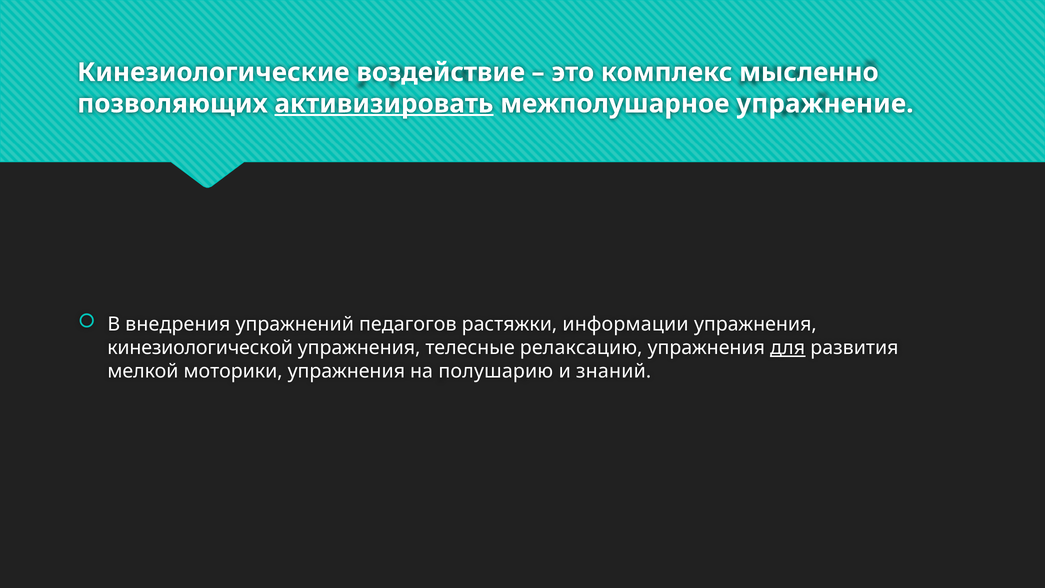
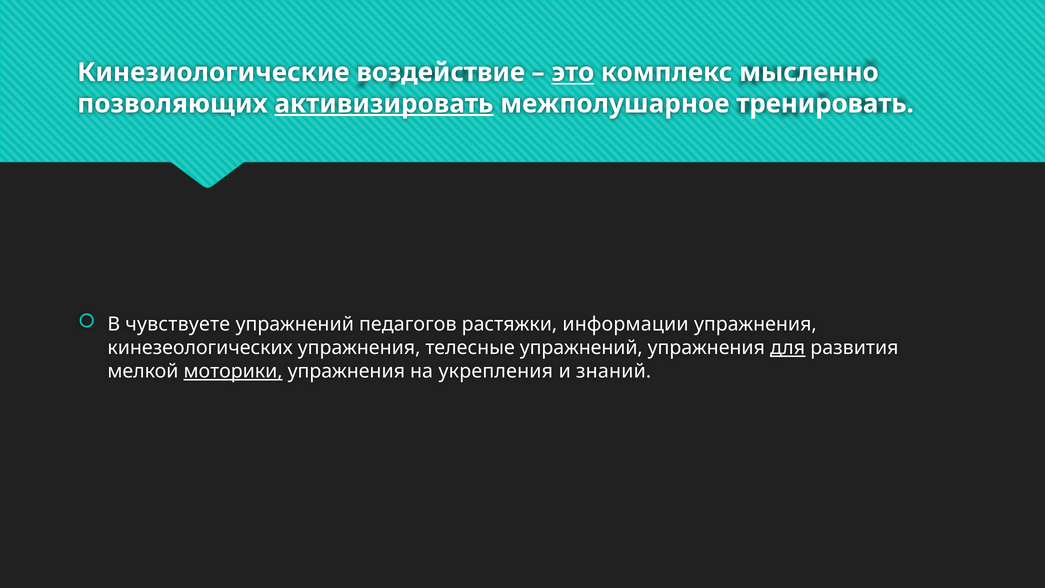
это underline: none -> present (573, 72)
упражнение: упражнение -> тренировать (825, 104)
внедрения: внедрения -> чувствуете (178, 324)
кинезиологической: кинезиологической -> кинезеологических (200, 348)
телесные релаксацию: релаксацию -> упражнений (581, 348)
моторики underline: none -> present (233, 371)
полушарию: полушарию -> укрепления (496, 371)
